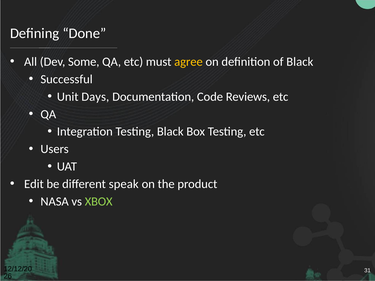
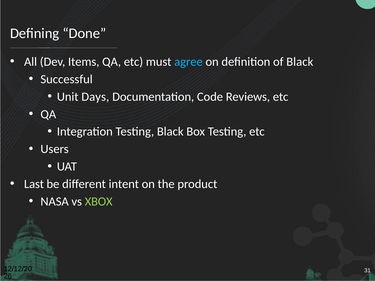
Some: Some -> Items (84, 62)
agree colour: yellow -> light blue (188, 62)
Edit: Edit -> Last (34, 184)
speak: speak -> intent (124, 184)
